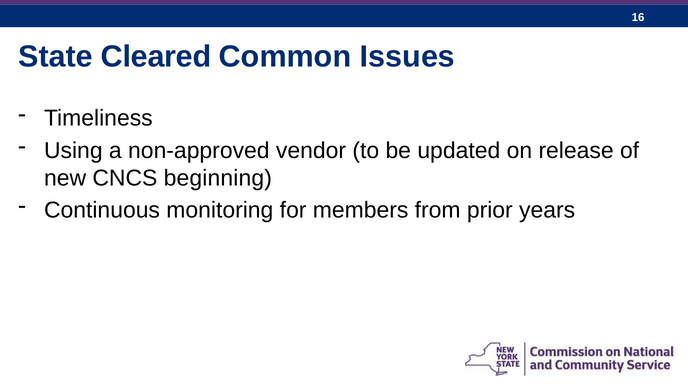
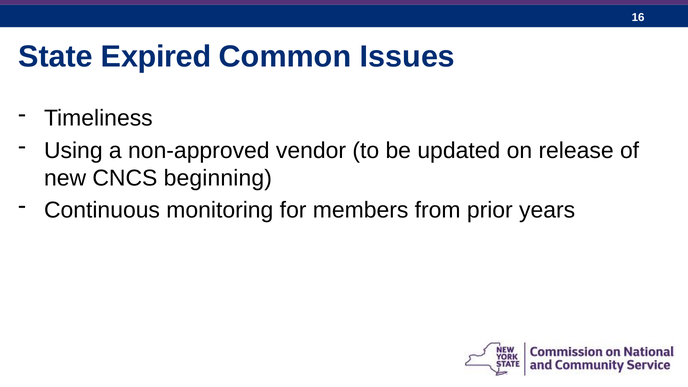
Cleared: Cleared -> Expired (156, 57)
